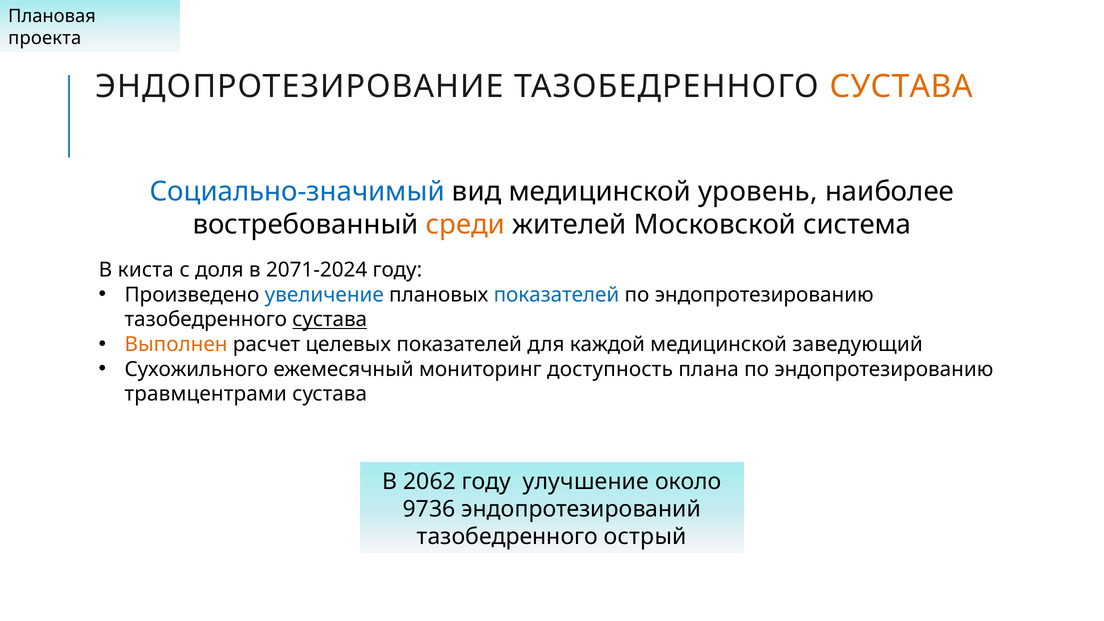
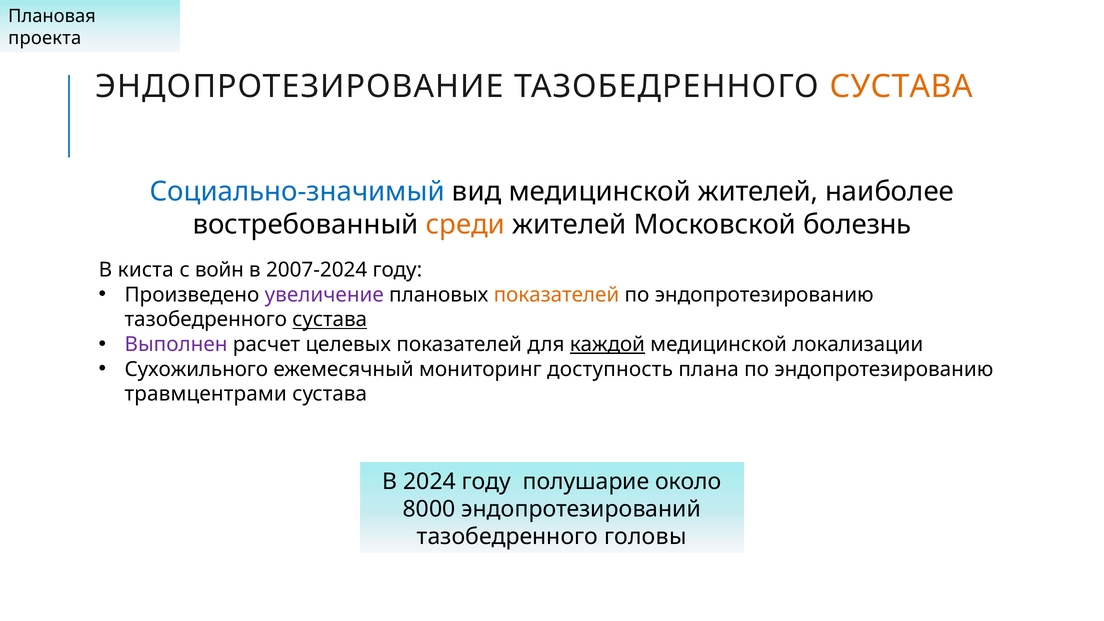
медицинской уровень: уровень -> жителей (758, 191)
система: система -> болезнь (857, 225)
доля: доля -> войн (219, 270)
2071-2024: 2071-2024 -> 2007-2024 (317, 270)
увеличение colour: blue -> purple (324, 295)
показателей colour: blue -> orange (556, 295)
Выполнен colour: orange -> purple (176, 344)
каждой underline: none -> present (607, 344)
заведующий: заведующий -> локализации (858, 344)
2062: 2062 -> 2024 (429, 482)
улучшение: улучшение -> полушарие (586, 482)
9736: 9736 -> 8000 (429, 509)
острый: острый -> головы (645, 537)
